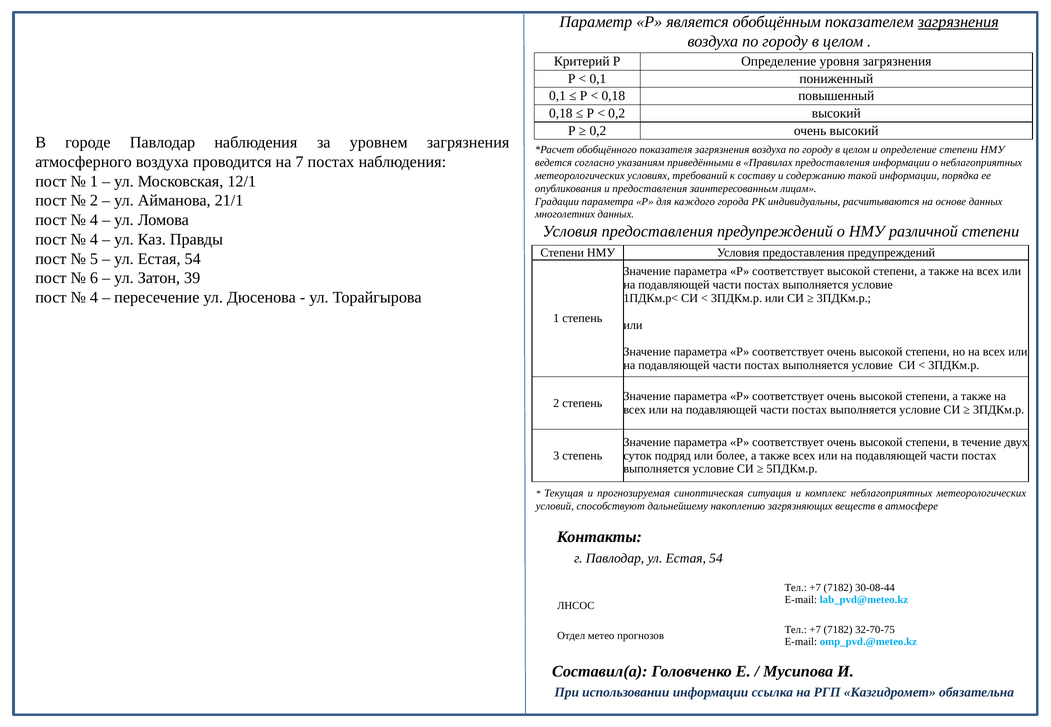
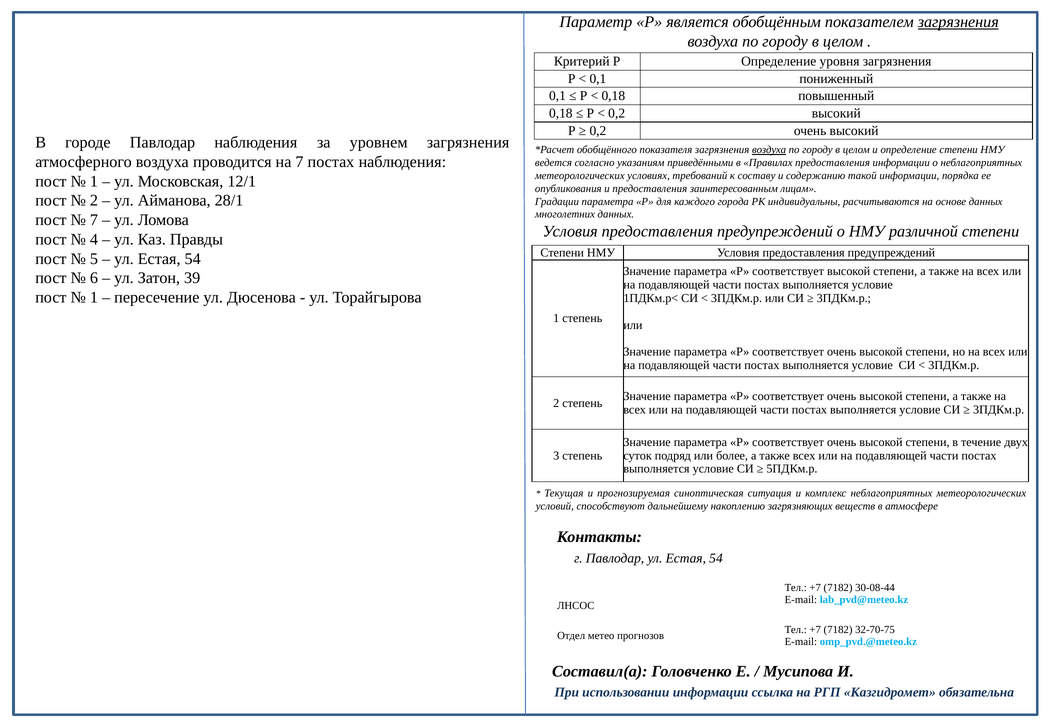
воздуха underline: none -> present (769, 150)
21/1: 21/1 -> 28/1 (229, 201)
4: 4 -> 7 (94, 220)
4: 4 -> 1 (94, 298)
